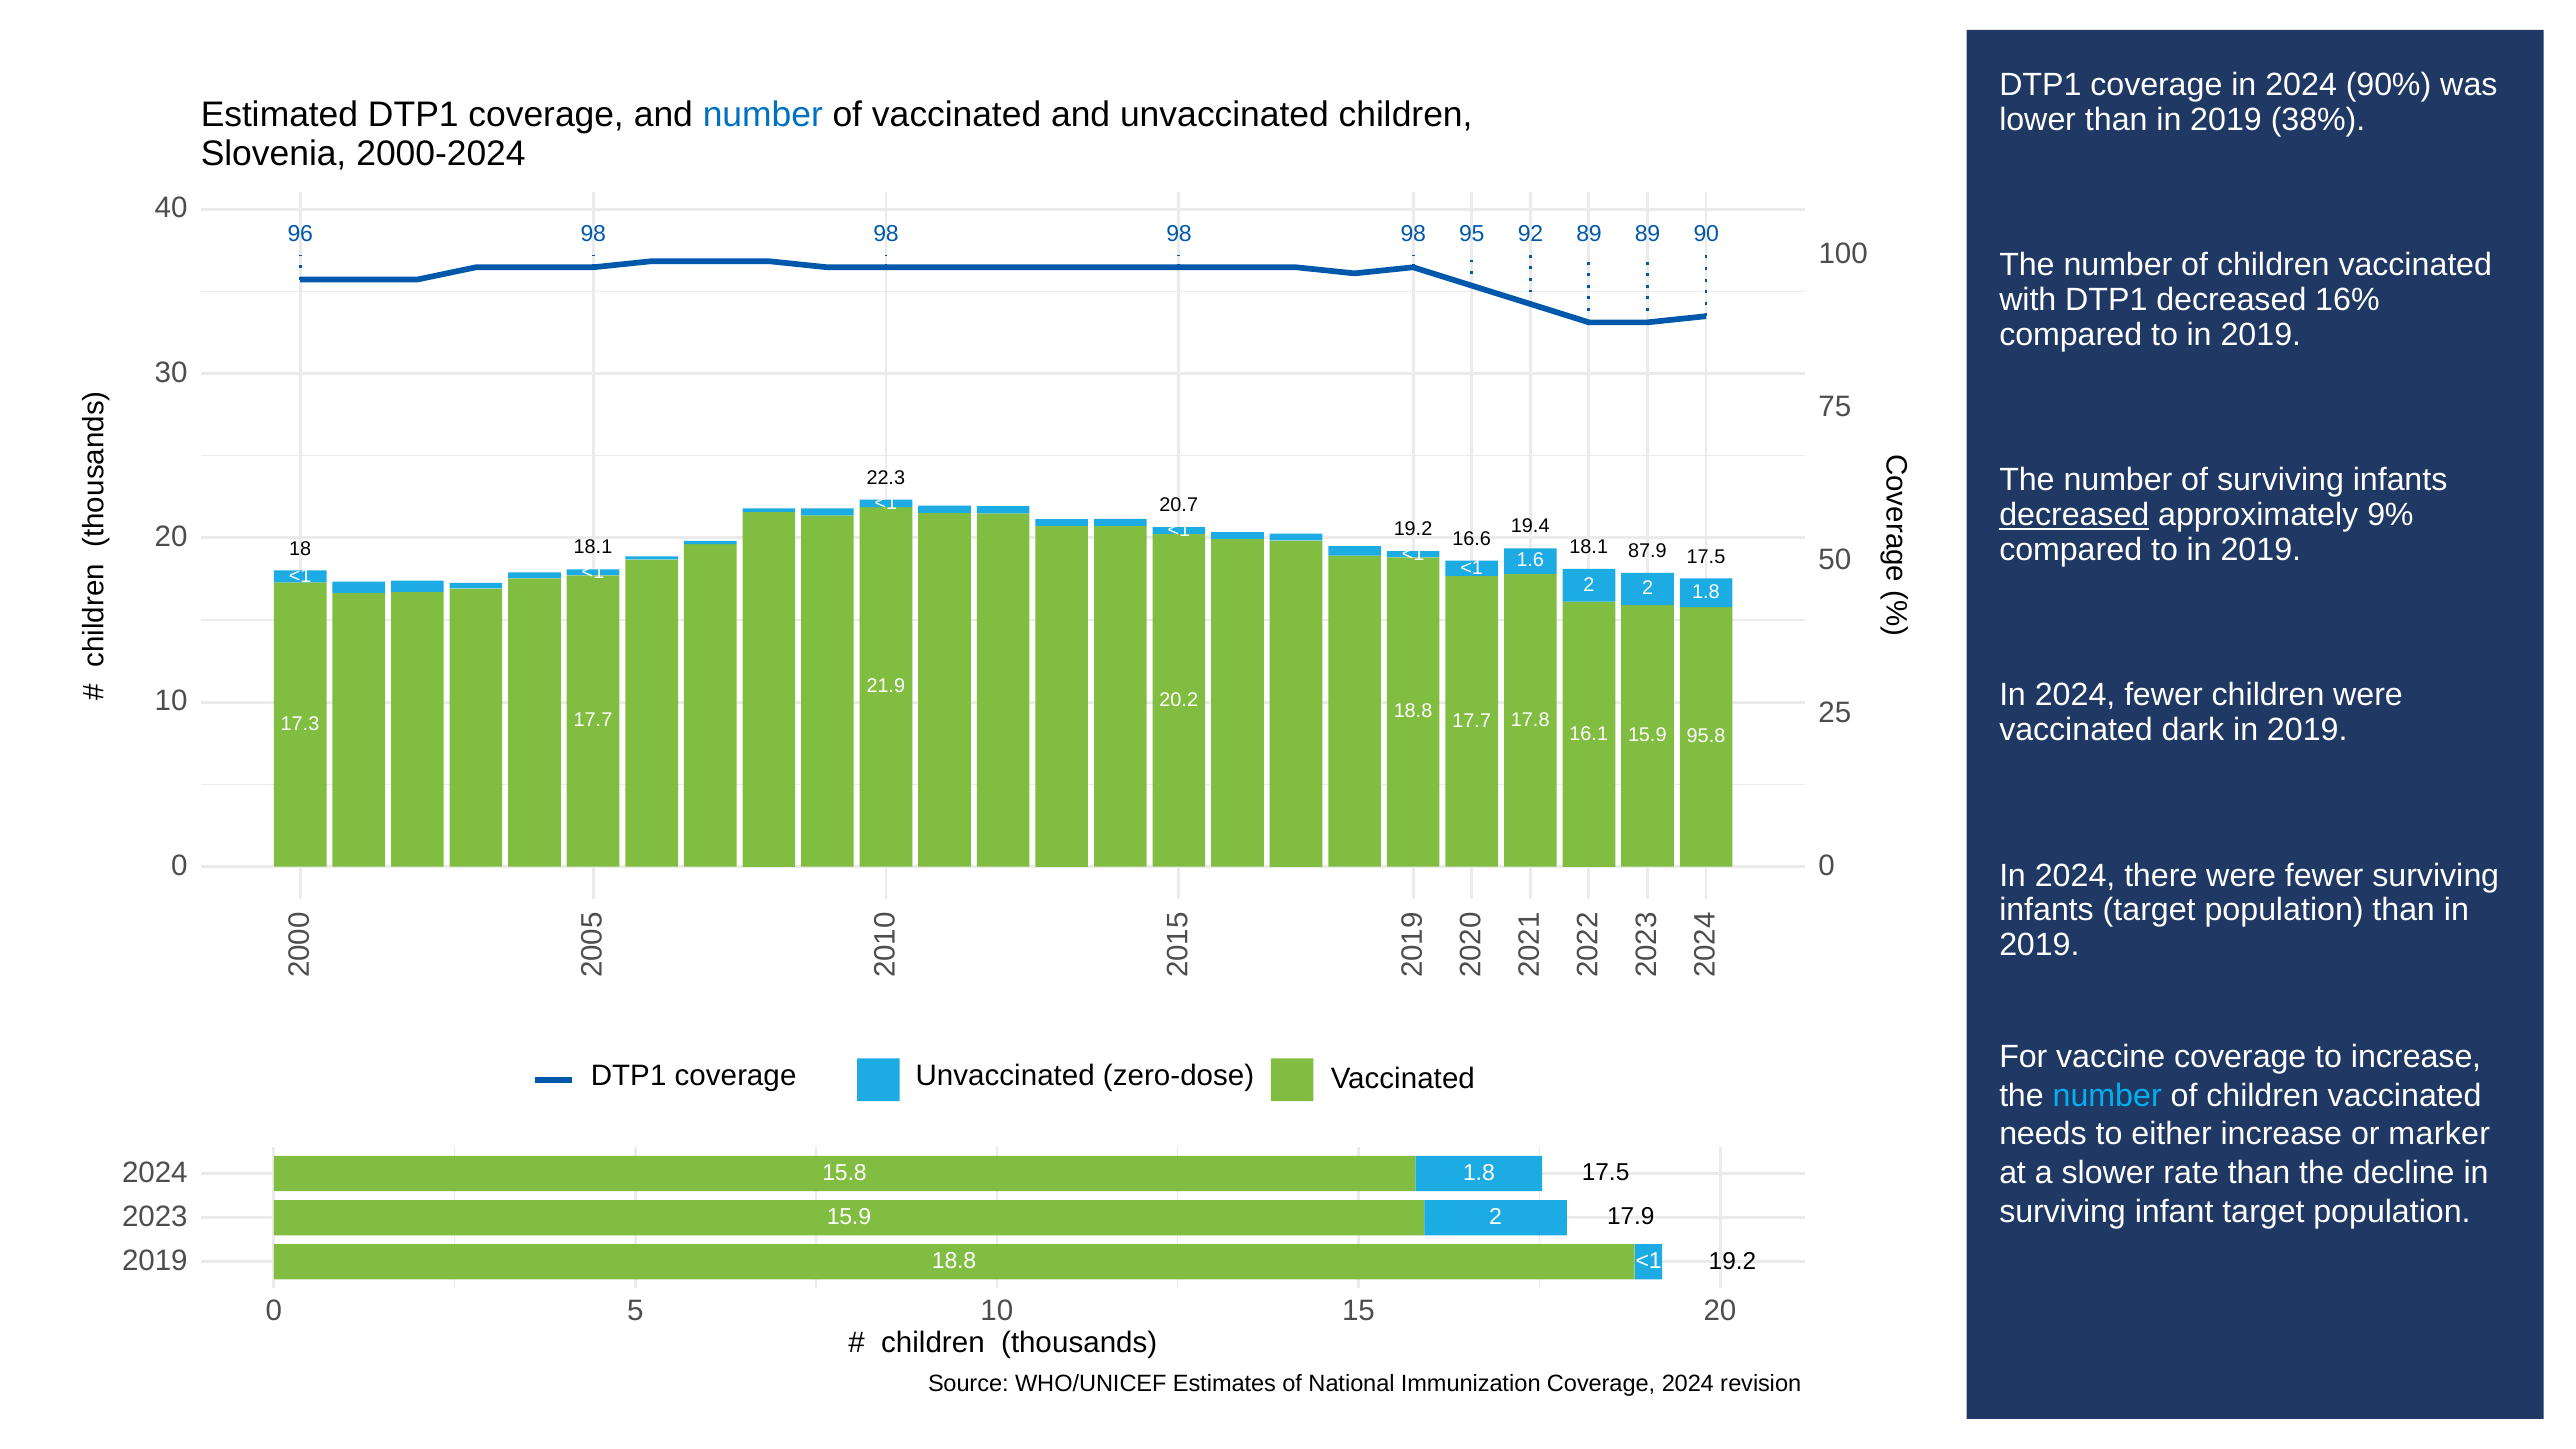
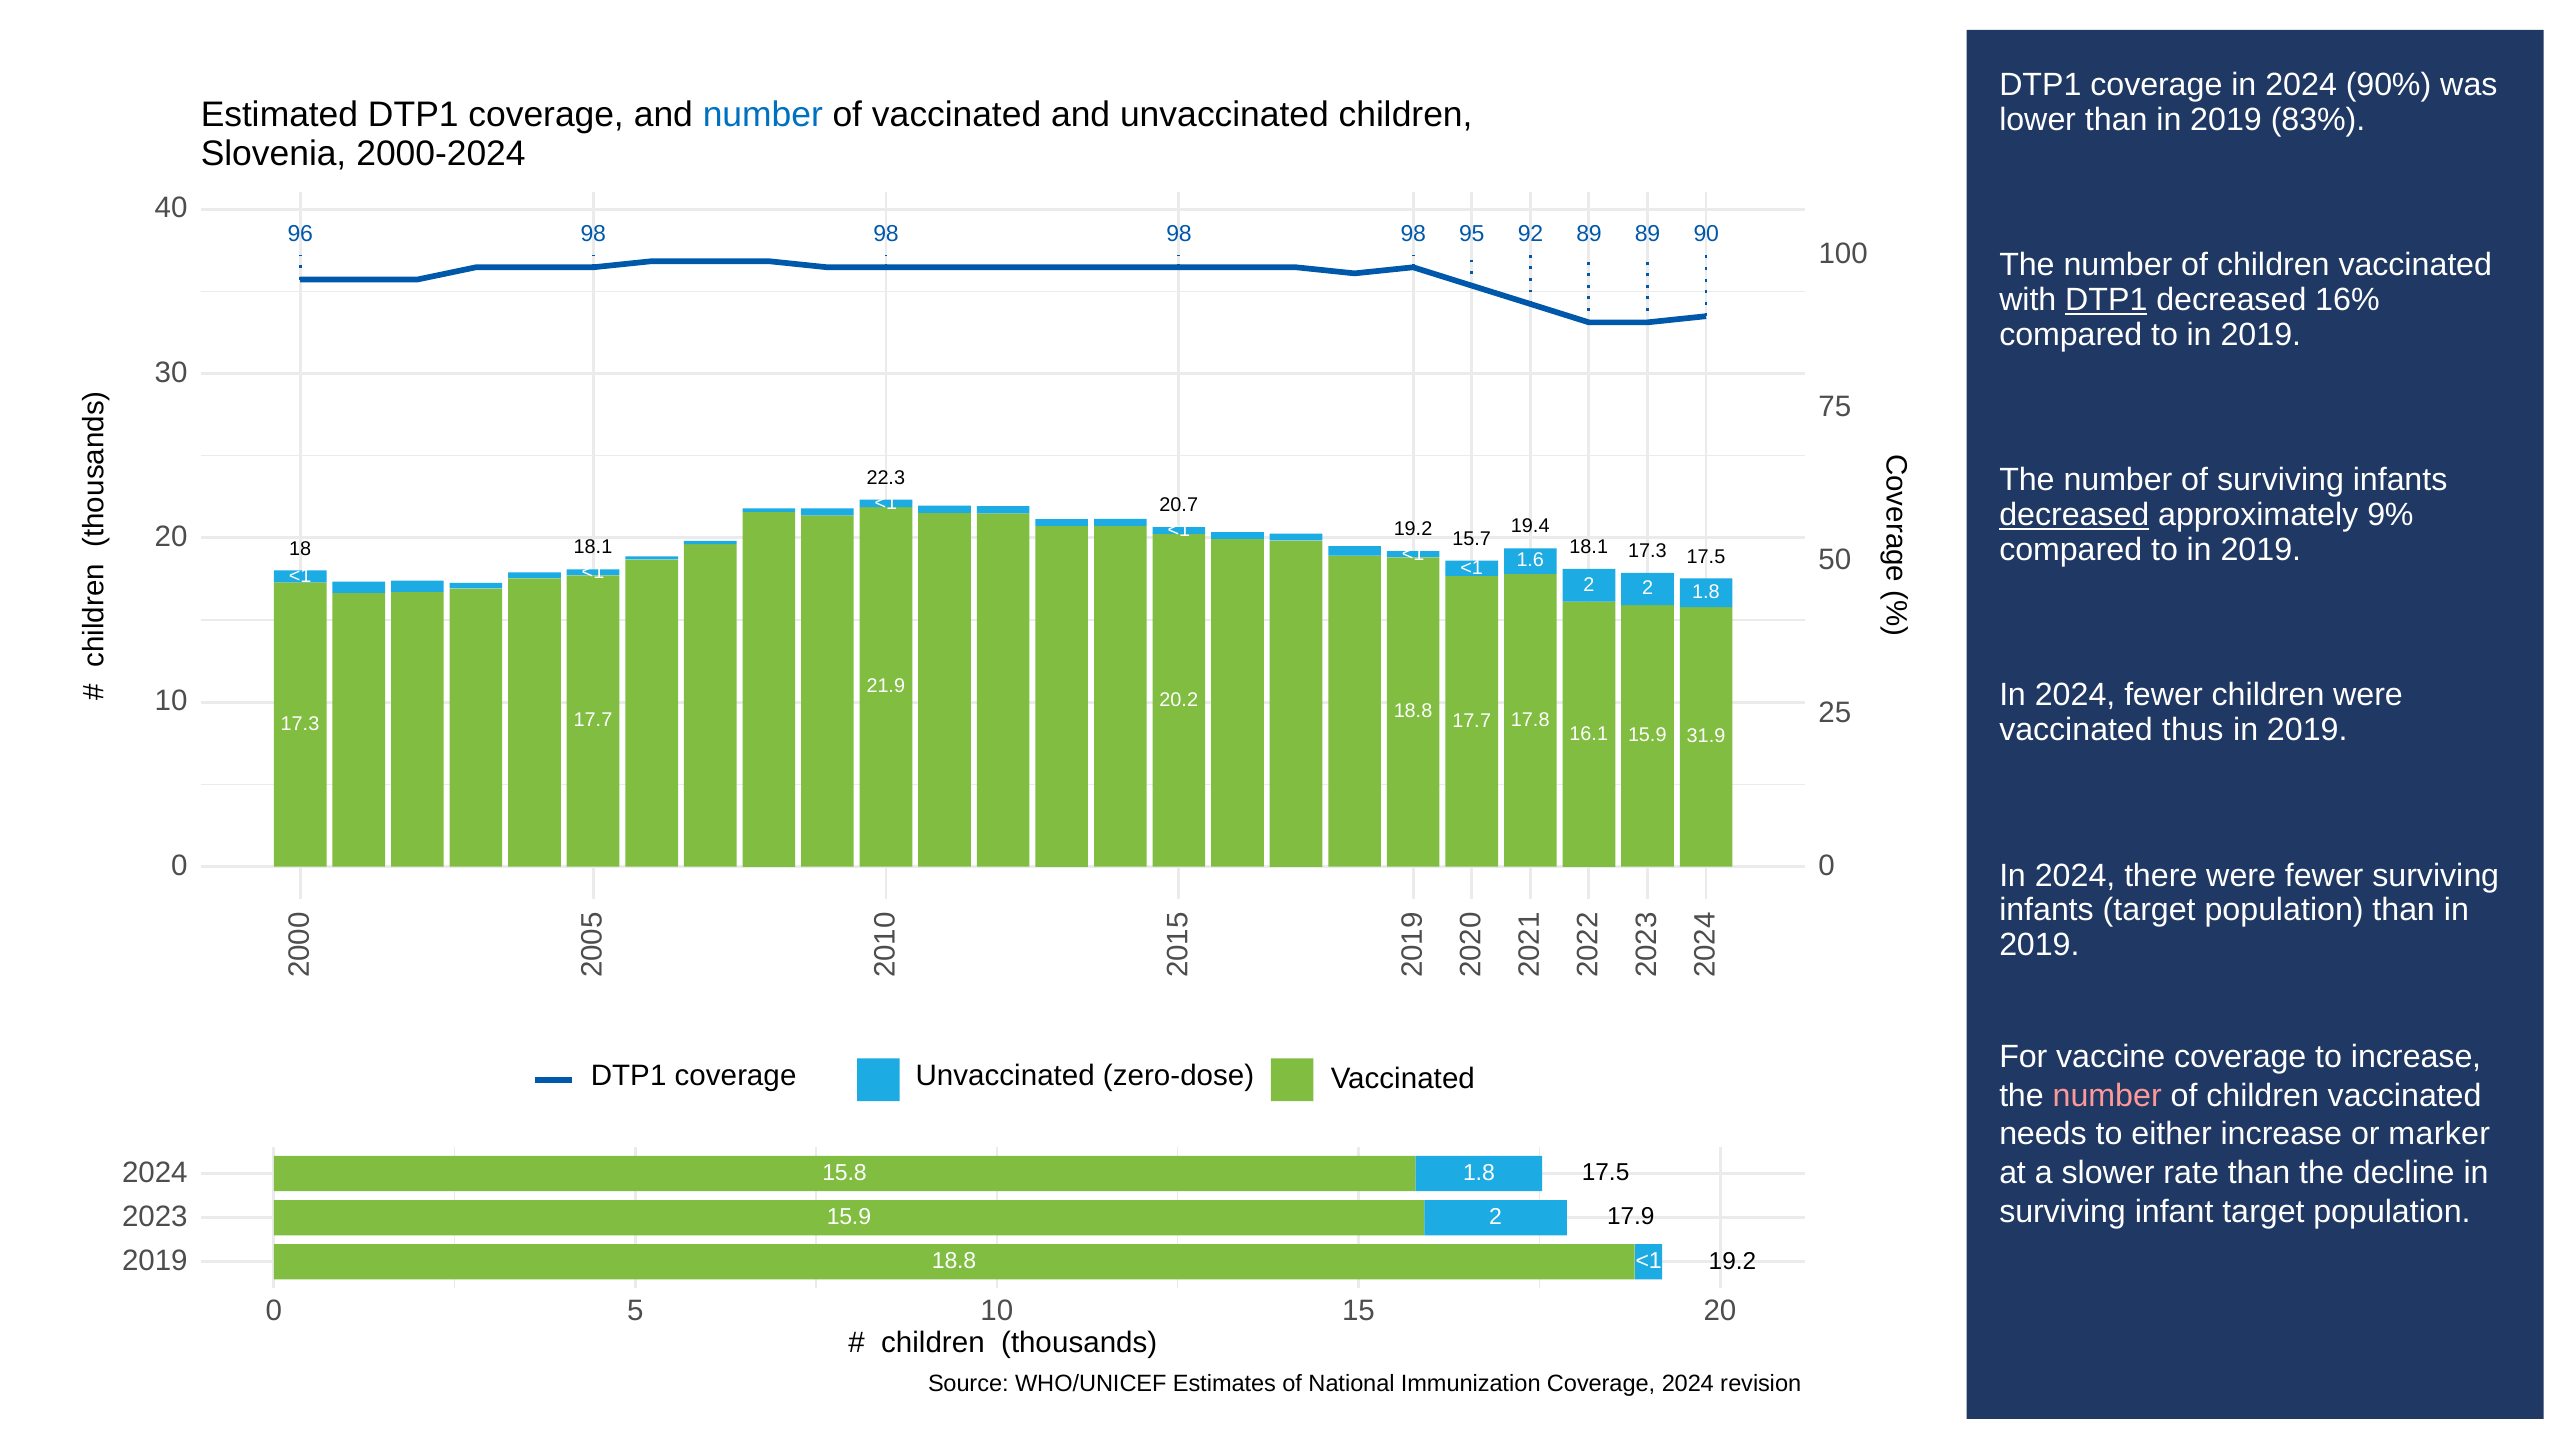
38%: 38% -> 83% (2318, 119)
DTP1 underline: none -> present (2106, 300)
16.6: 16.6 -> 15.7 (1472, 539)
18.1 87.9: 87.9 -> 17.3 (1647, 551)
dark: dark -> thus (2193, 730)
95.8: 95.8 -> 31.9 (1706, 736)
number colour: light blue -> pink (2107, 1096)
